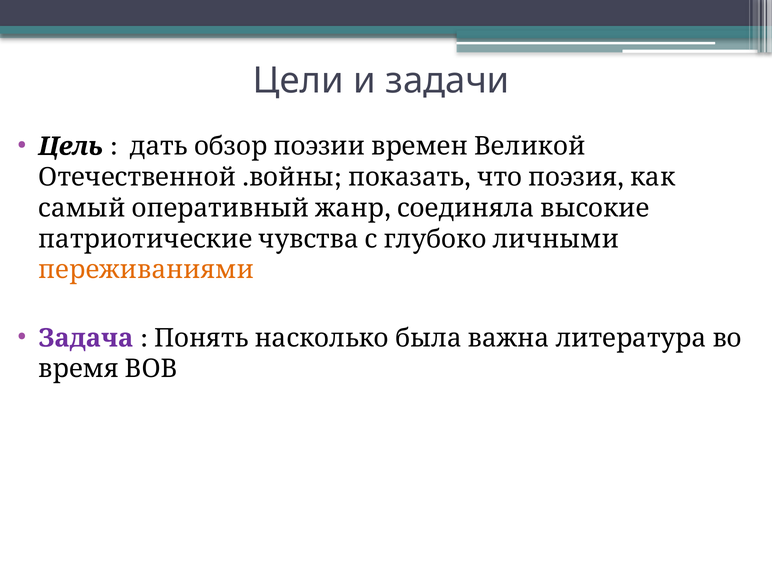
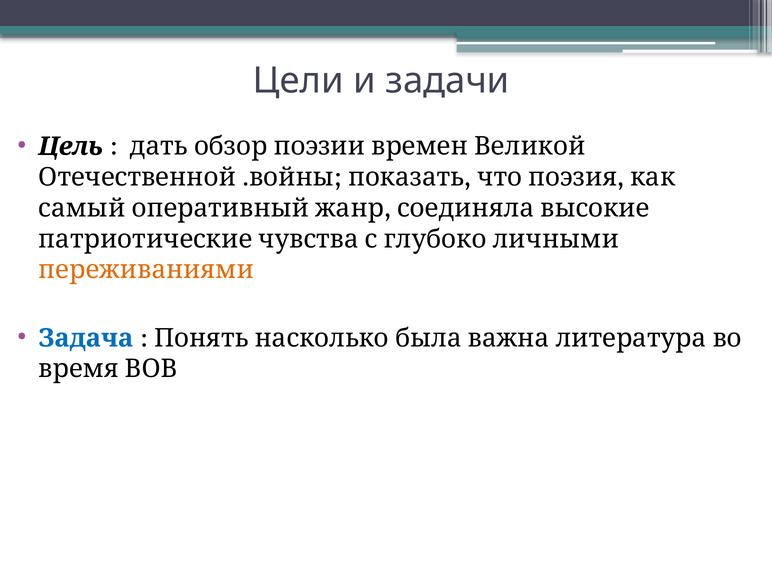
Задача colour: purple -> blue (86, 338)
